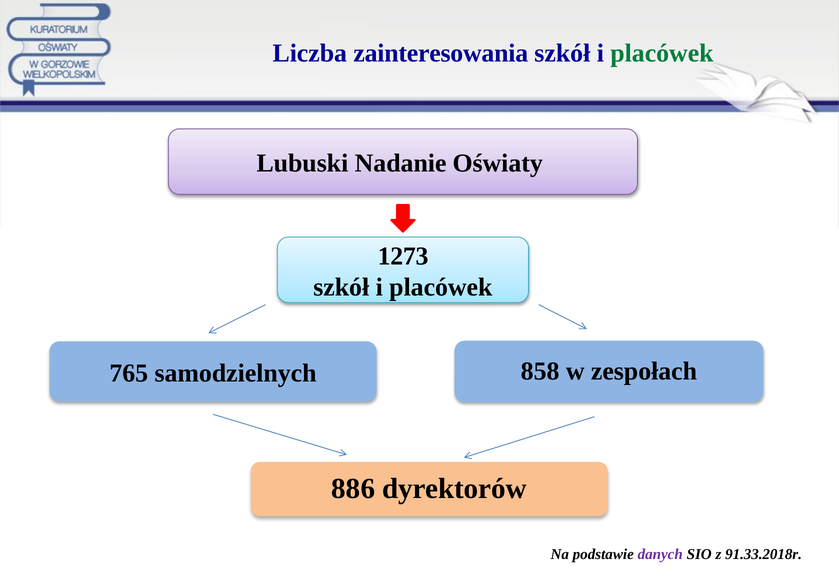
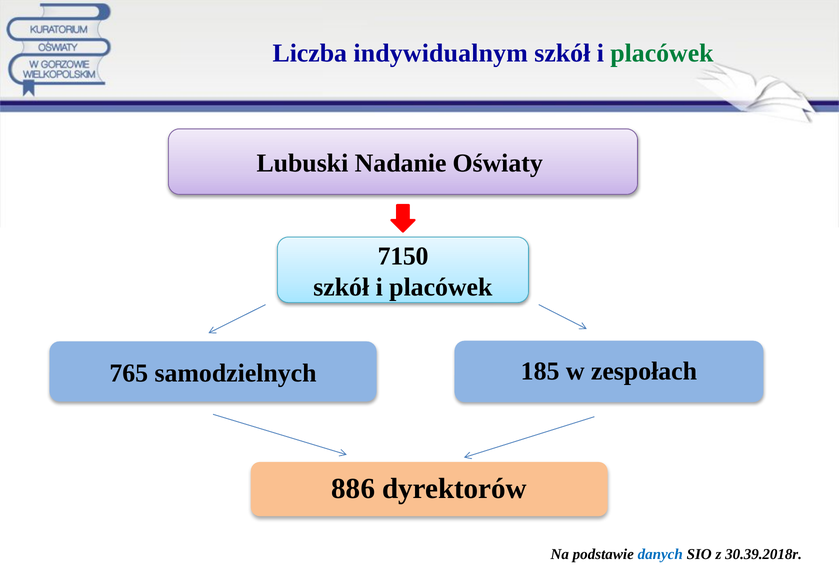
zainteresowania: zainteresowania -> indywidualnym (441, 53)
1273: 1273 -> 7150 (403, 256)
858: 858 -> 185 (540, 371)
danych colour: purple -> blue (660, 554)
91.33.2018r: 91.33.2018r -> 30.39.2018r (764, 554)
